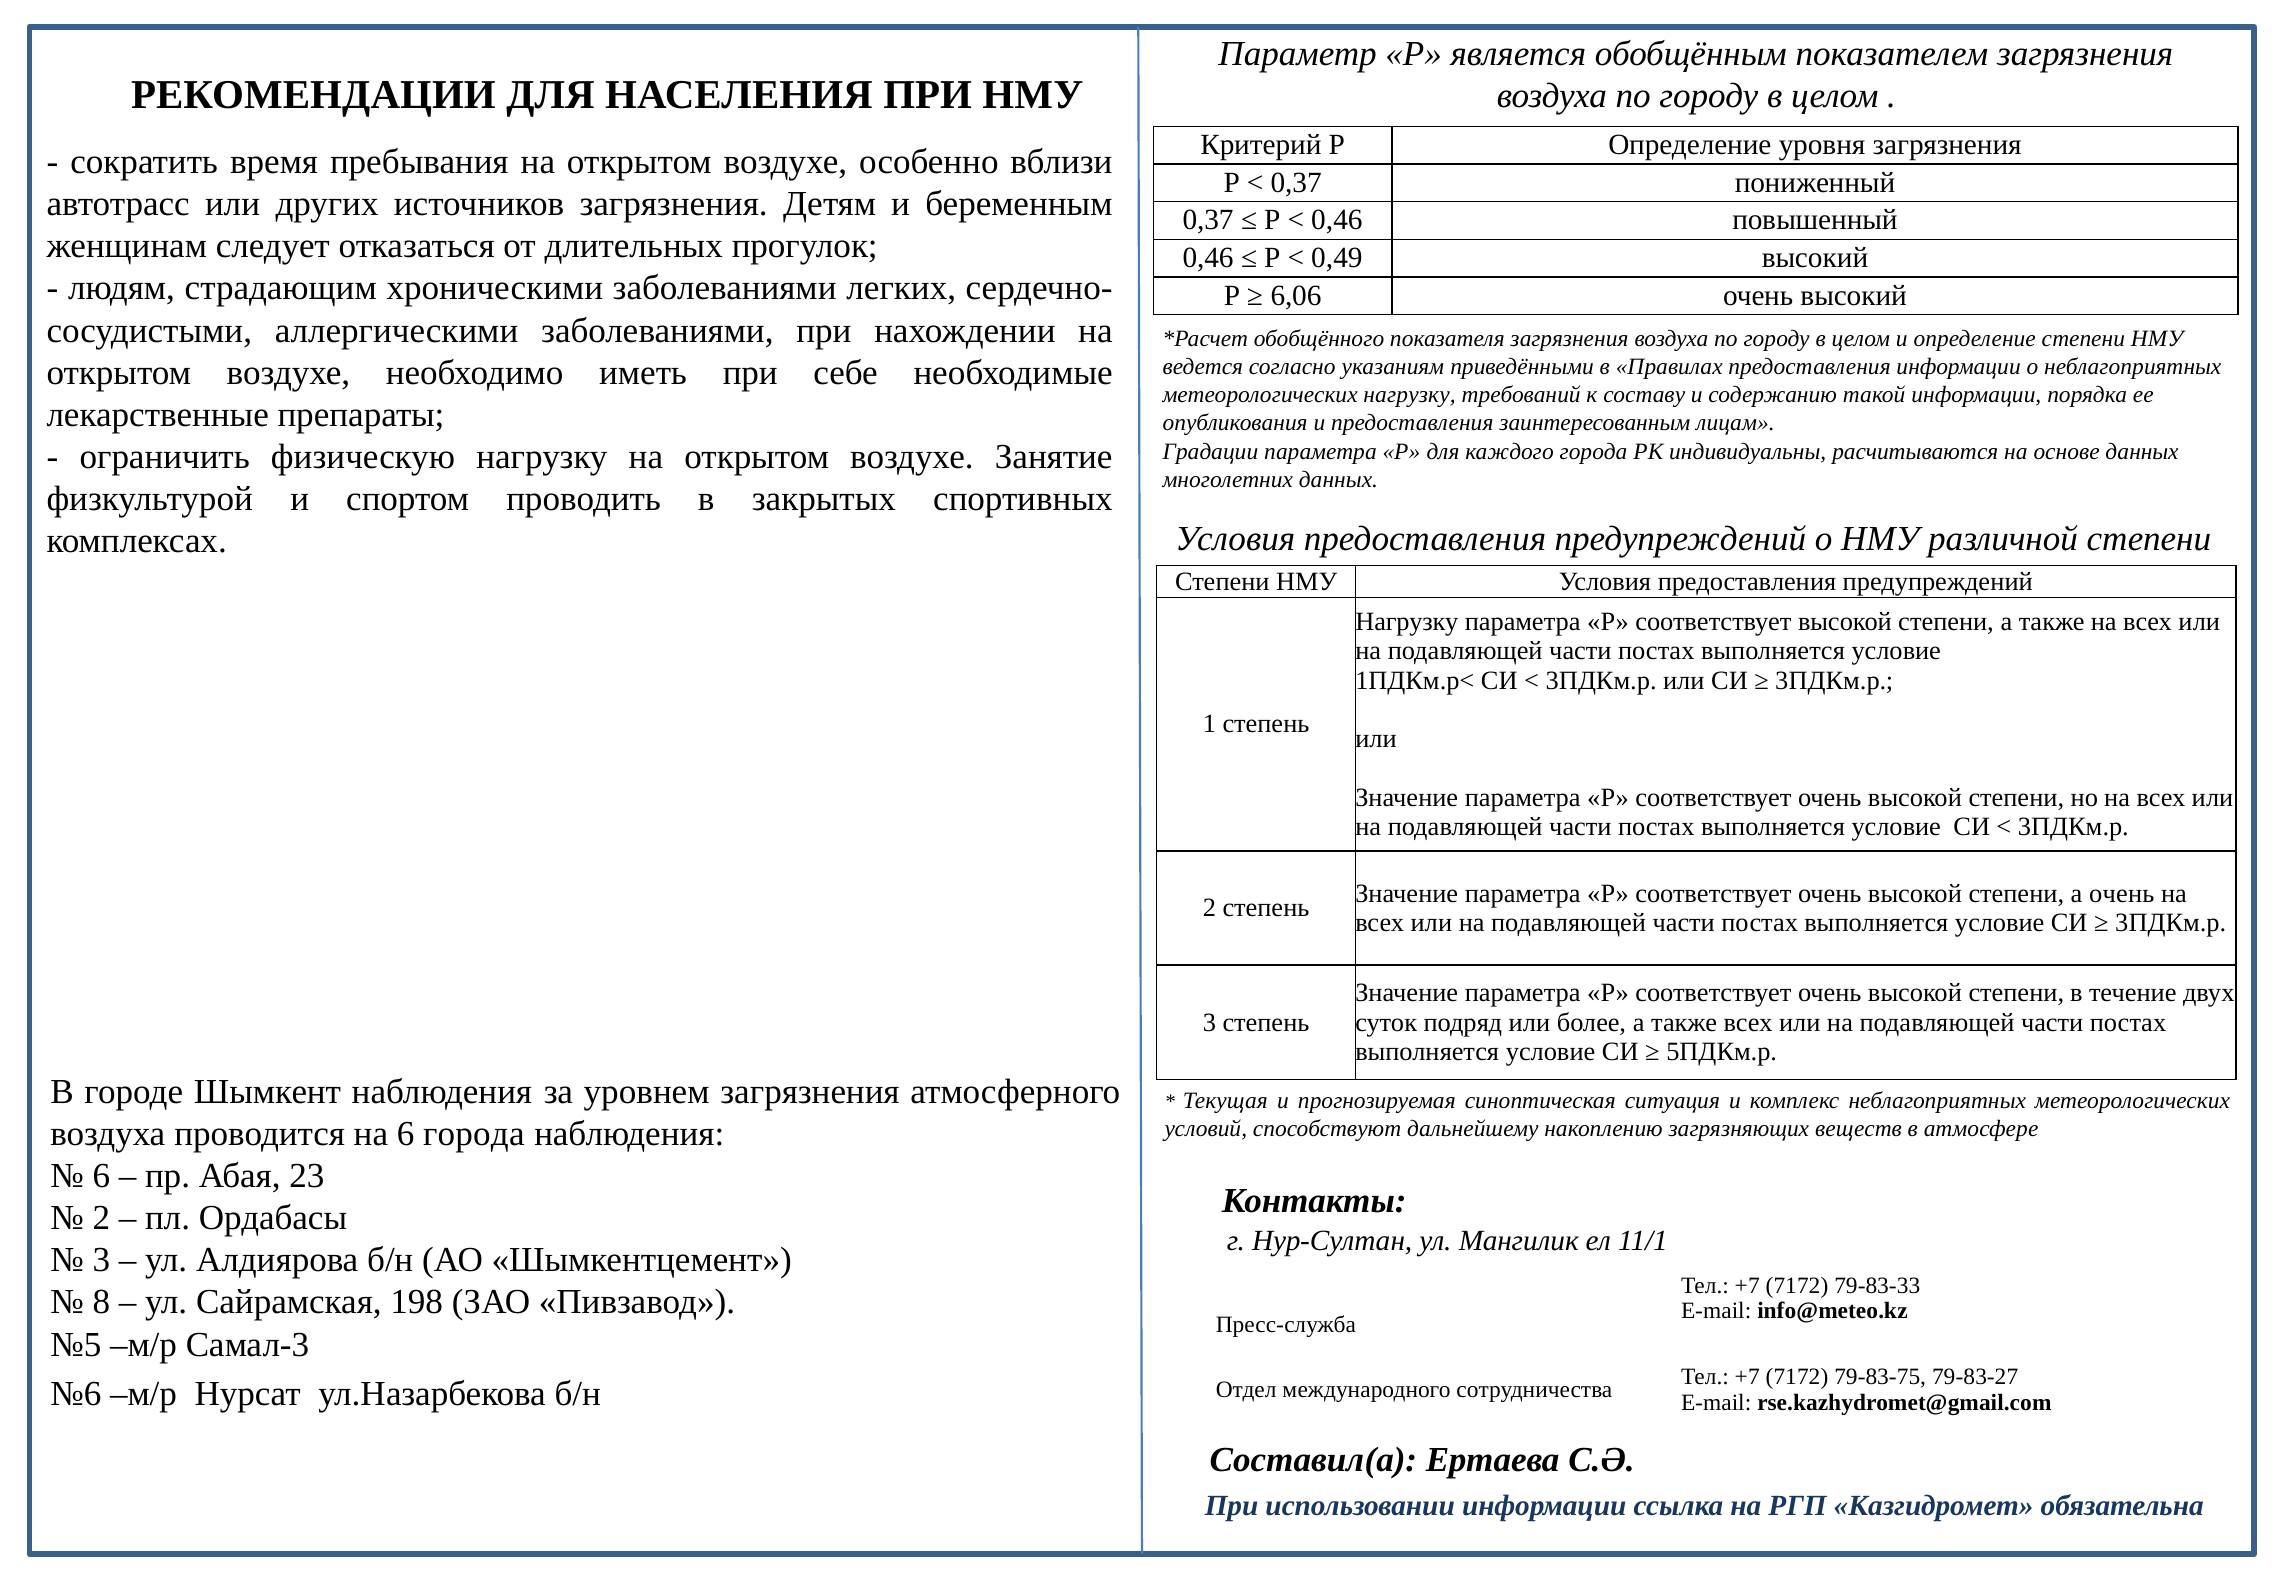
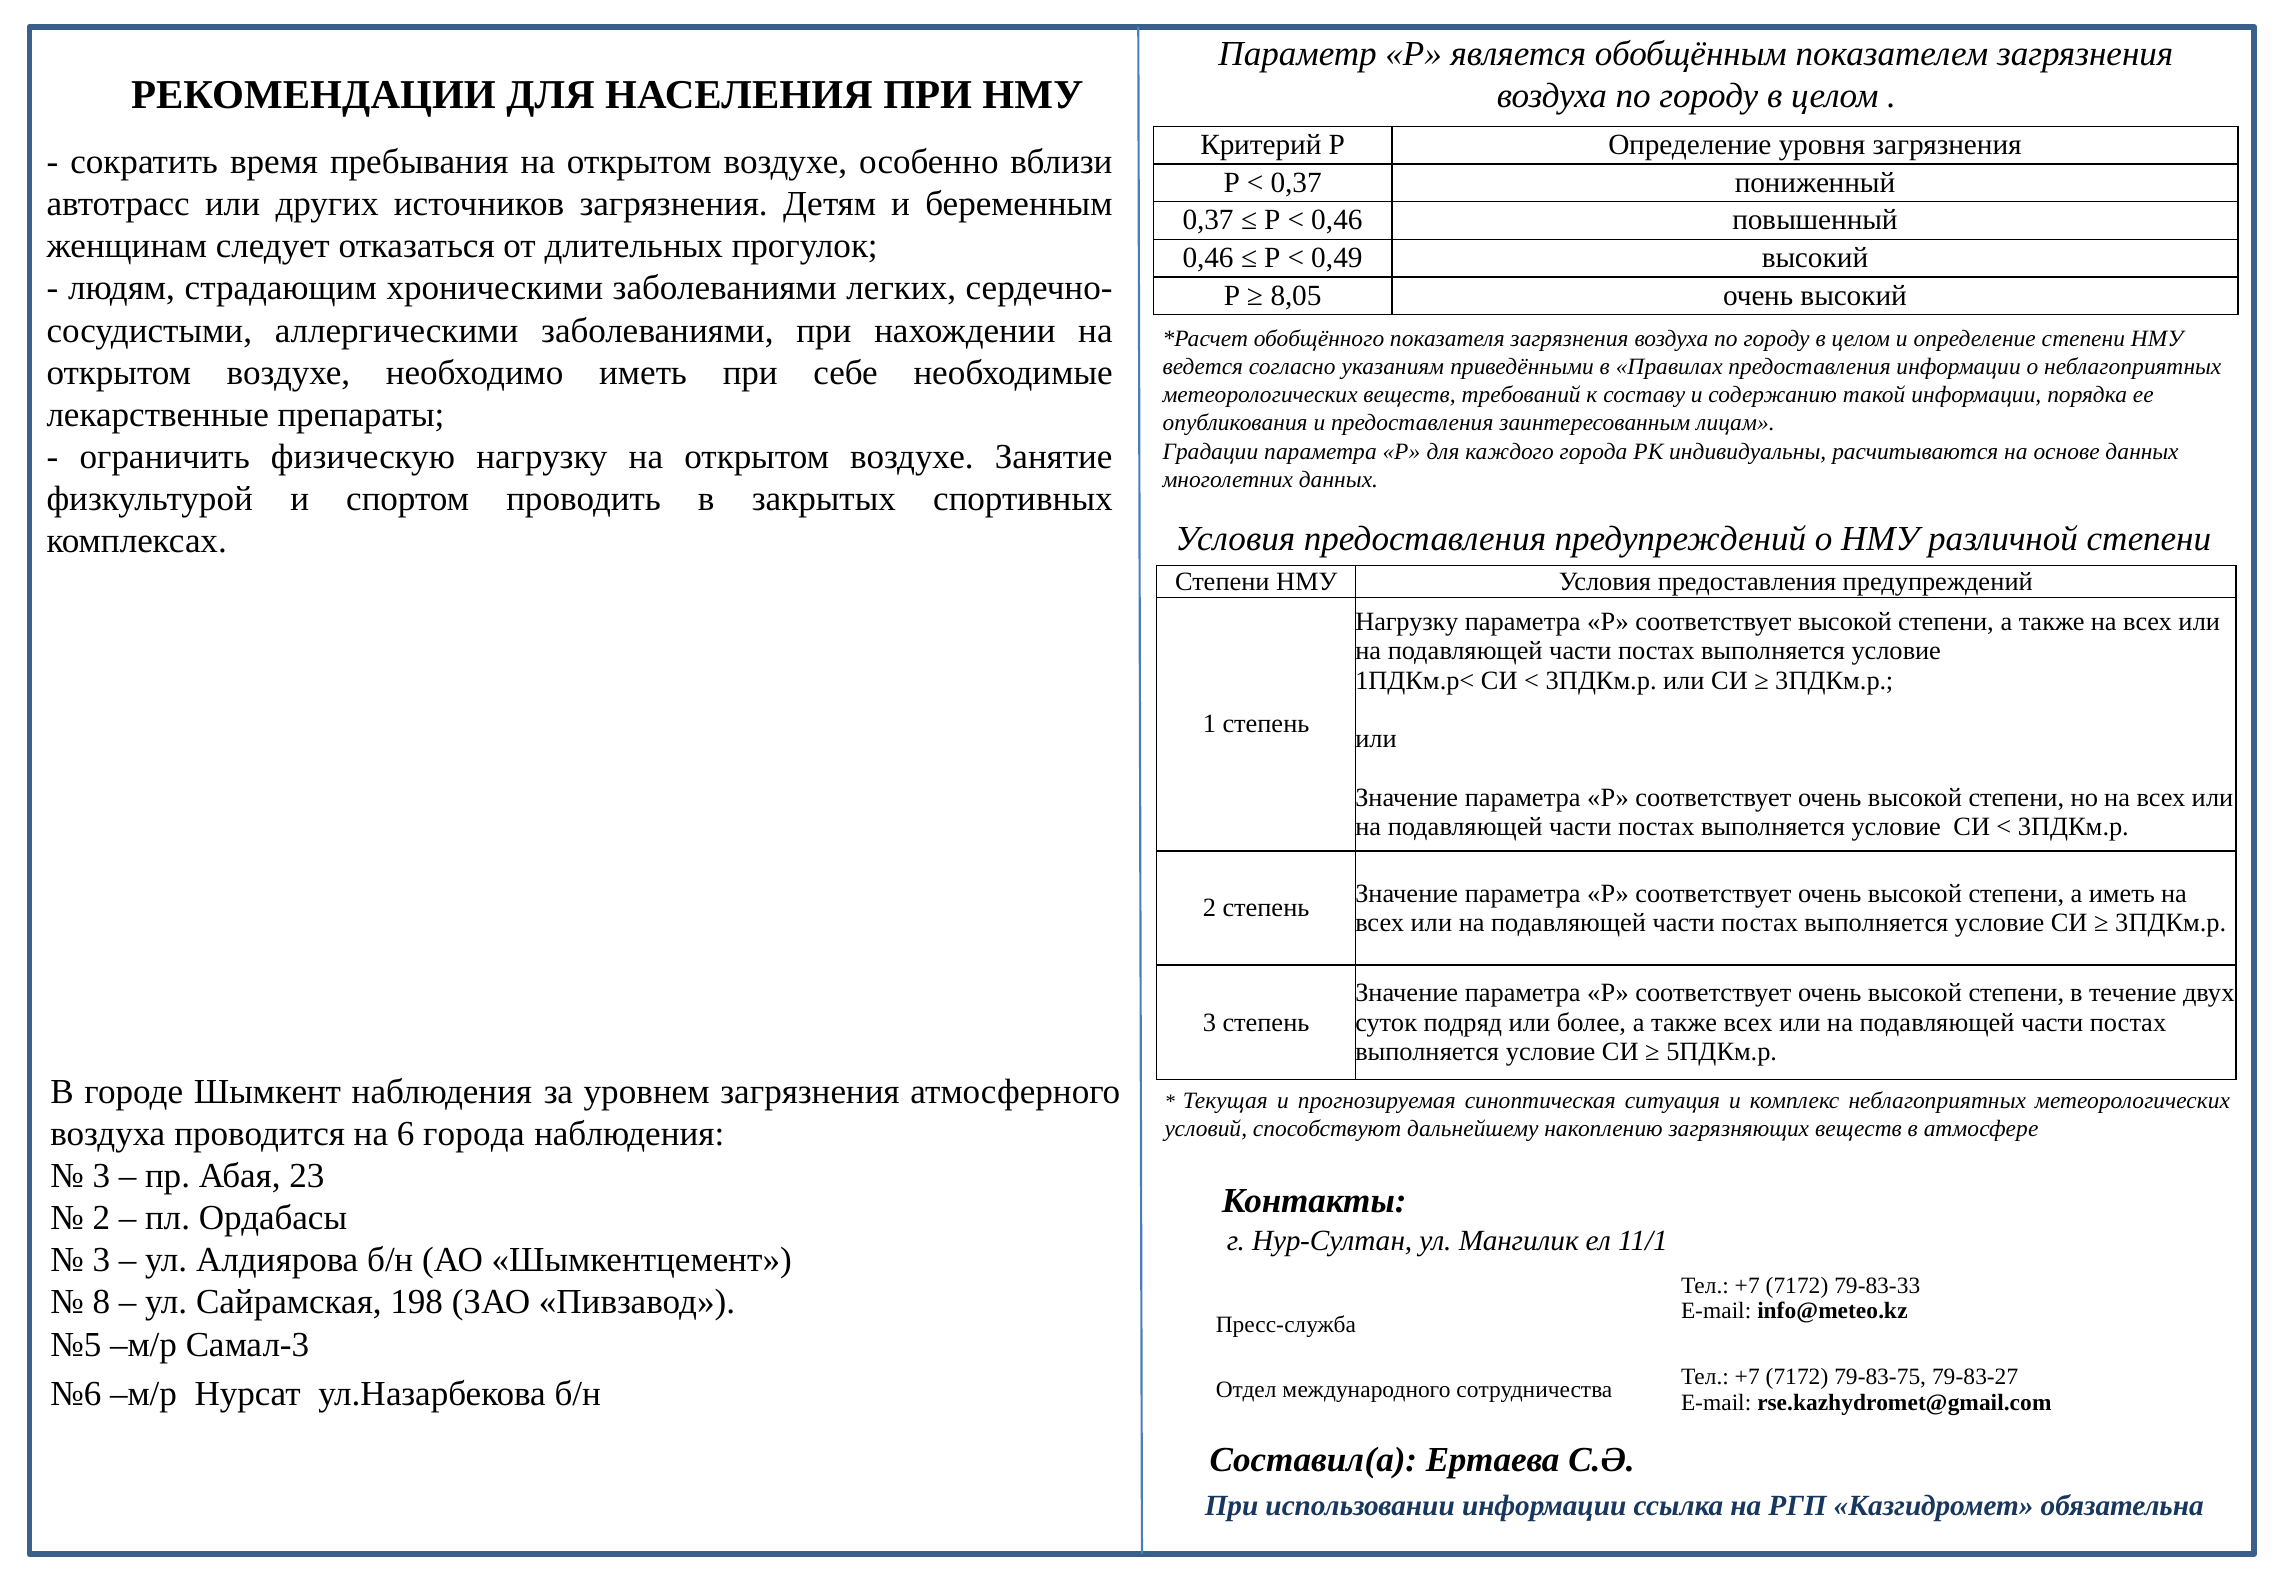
6,06: 6,06 -> 8,05 (1296, 296)
метеорологических нагрузку: нагрузку -> веществ (1410, 395)
а очень: очень -> иметь (2122, 894)
6: 6 -> 3 (101, 1176)
